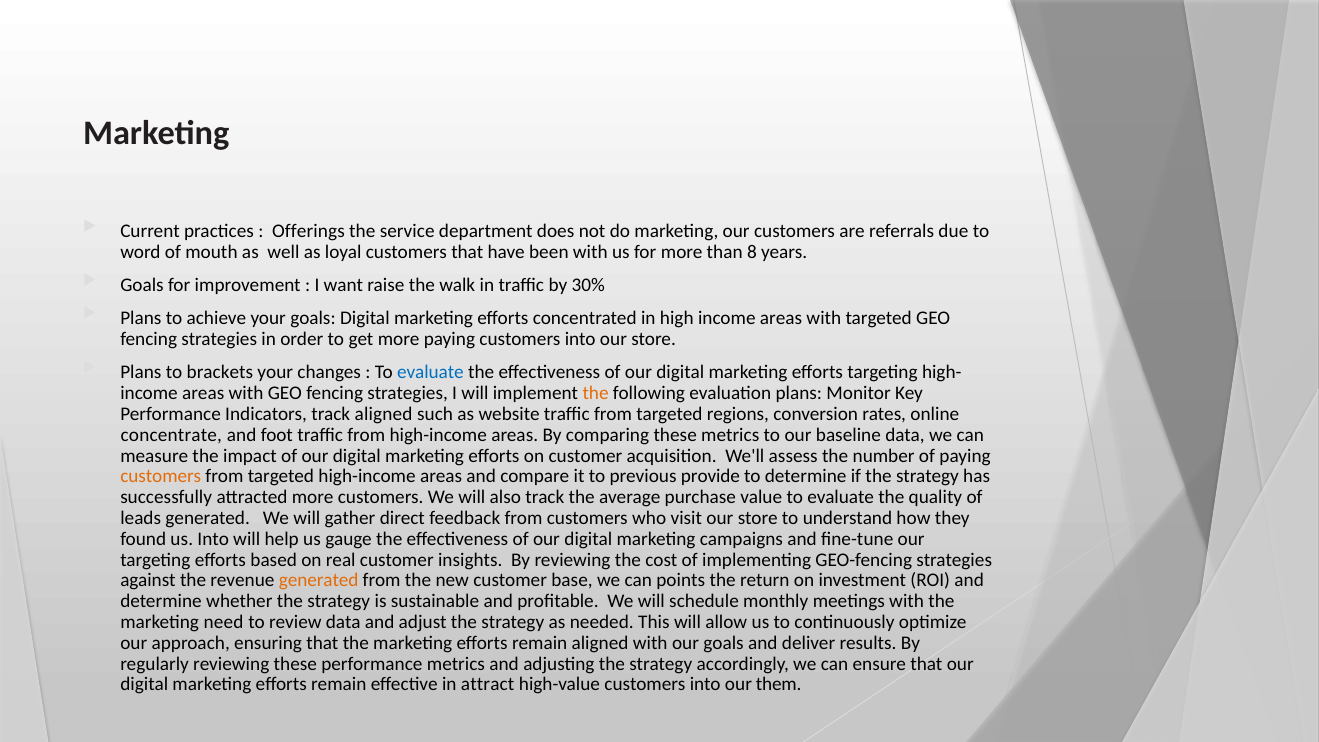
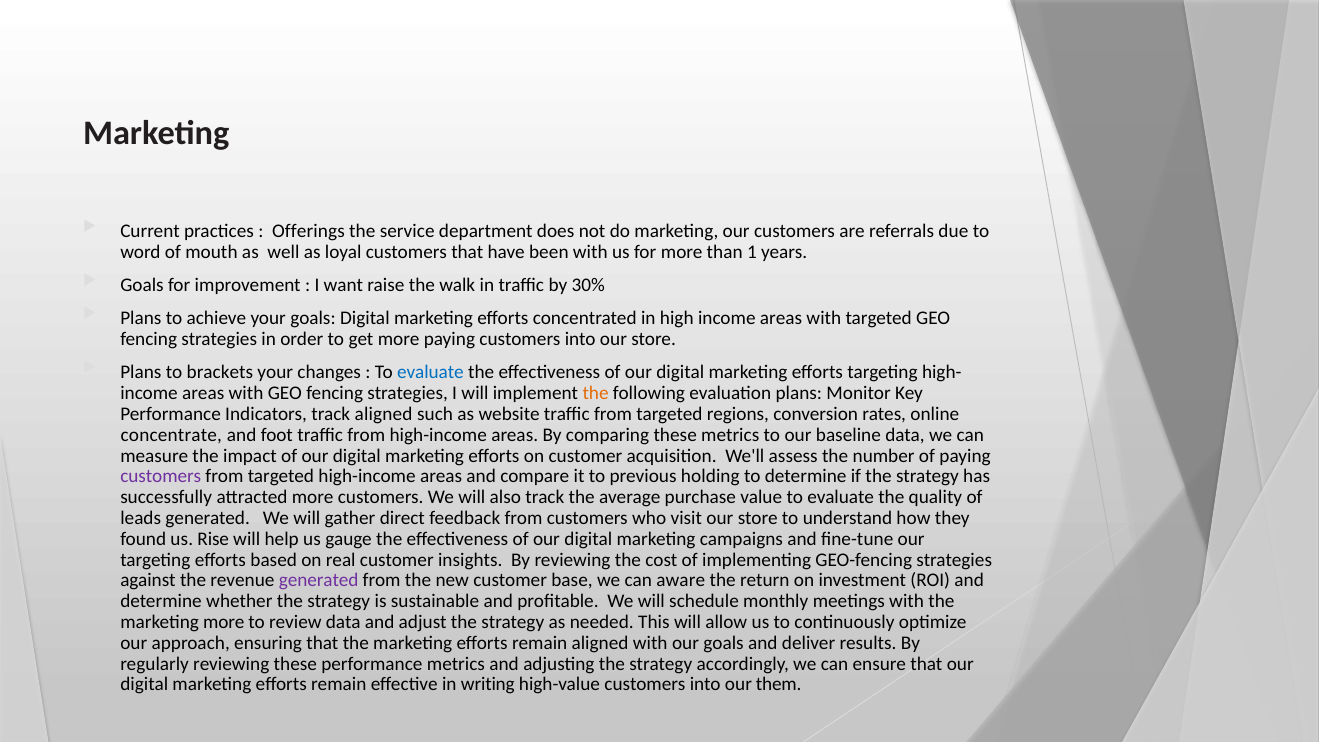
8: 8 -> 1 (752, 252)
customers colour: orange -> purple (161, 476)
provide: provide -> holding (710, 476)
us Into: Into -> Rise (213, 539)
generated colour: orange -> purple (319, 580)
points: points -> aware (681, 580)
marketing need: need -> more (224, 622)
attract: attract -> writing (488, 684)
